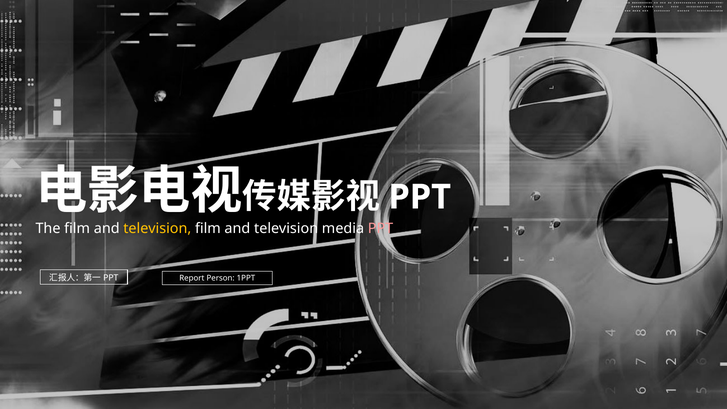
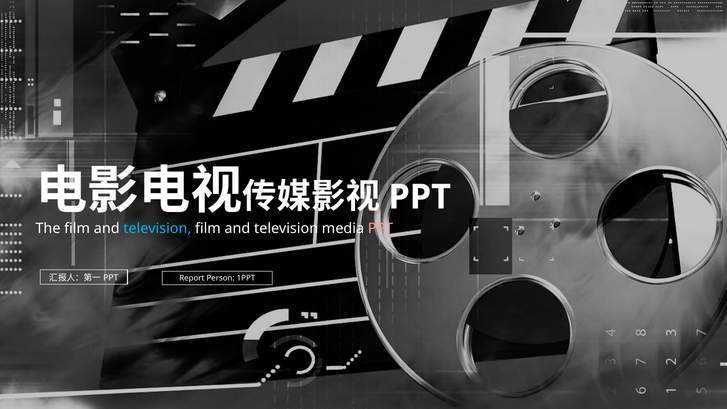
television colour: yellow -> light blue (157, 229)
